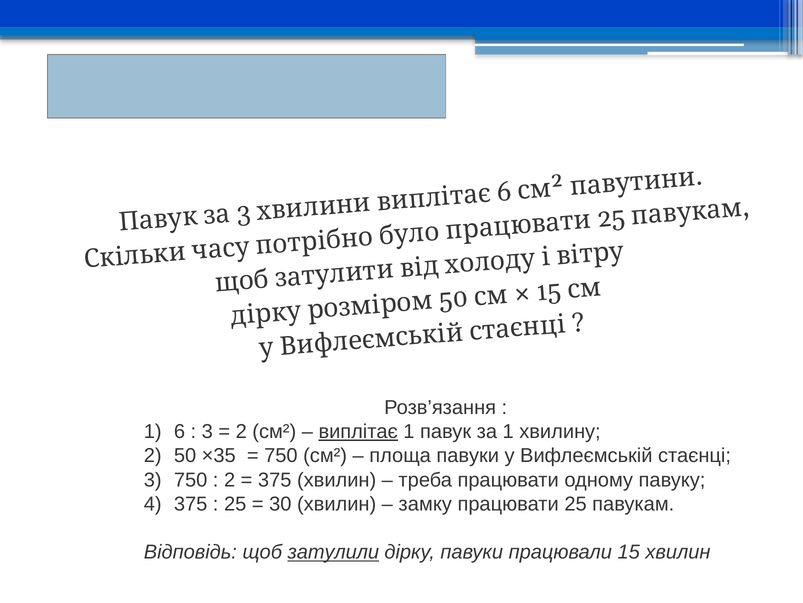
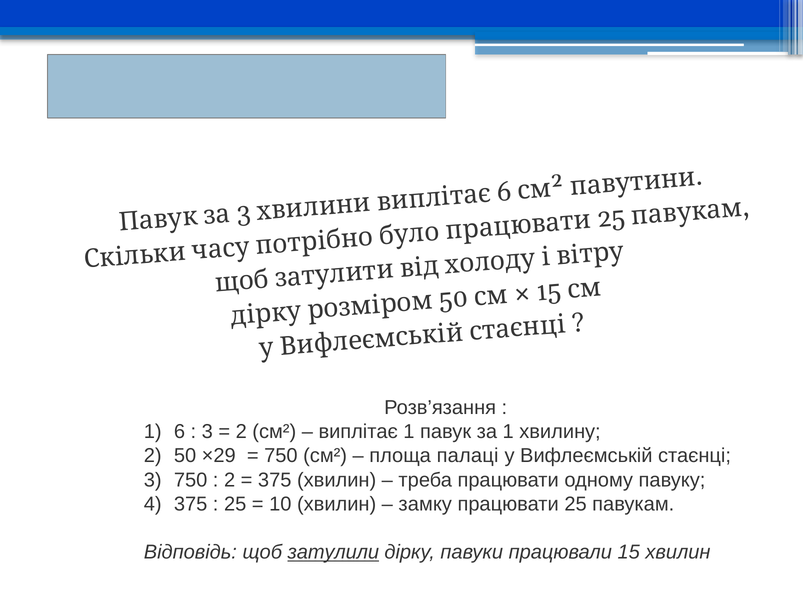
виплітає underline: present -> none (358, 431)
×35: ×35 -> ×29 (219, 455)
площа павуки: павуки -> палаці (468, 455)
30: 30 -> 10 (280, 503)
